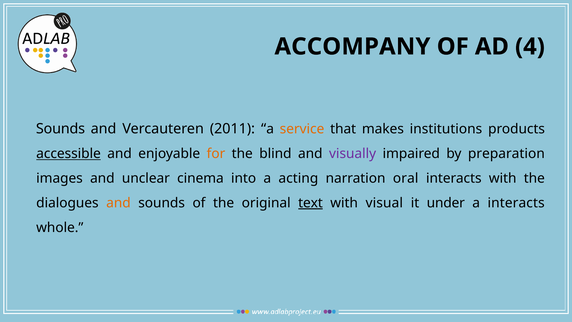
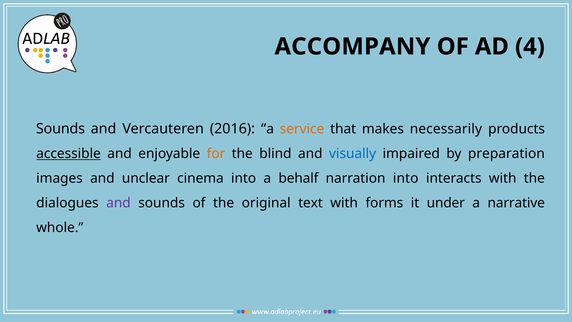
2011: 2011 -> 2016 (232, 129)
institutions: institutions -> necessarily (446, 129)
visually colour: purple -> blue (353, 154)
acting: acting -> behalf (298, 178)
narration oral: oral -> into (406, 178)
and colour: orange -> purple (118, 203)
text underline: present -> none (310, 203)
visual: visual -> forms (384, 203)
a interacts: interacts -> narrative (516, 203)
